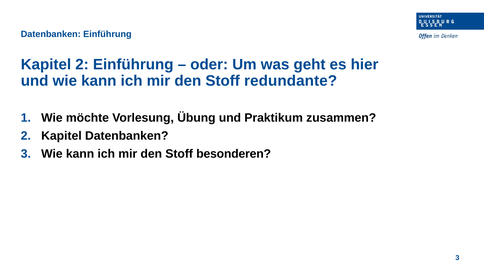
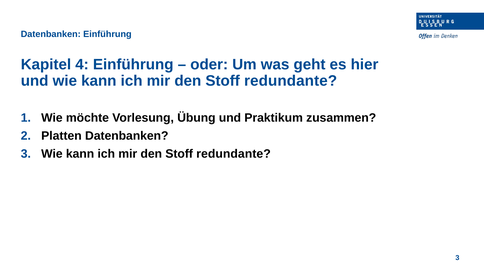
Kapitel 2: 2 -> 4 (82, 64)
Kapitel: Kapitel -> Platten (61, 136)
besonderen: besonderen -> redundante (234, 154)
